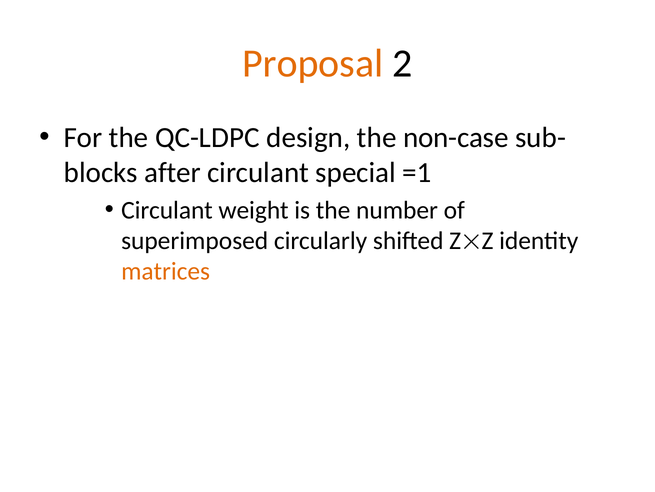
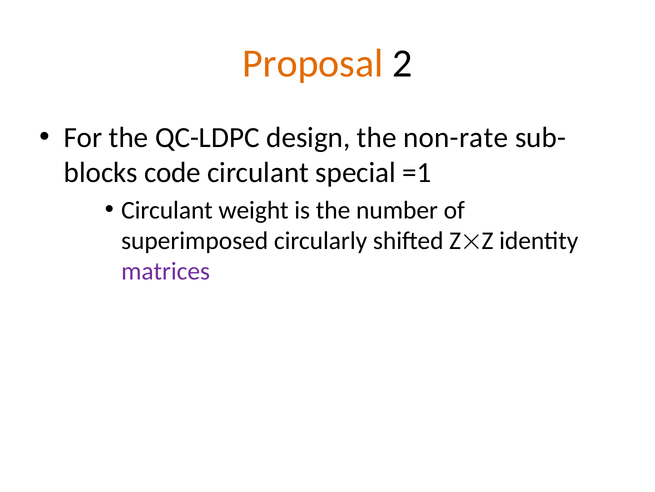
non-case: non-case -> non-rate (456, 137)
after: after -> code (173, 172)
matrices colour: orange -> purple (166, 271)
